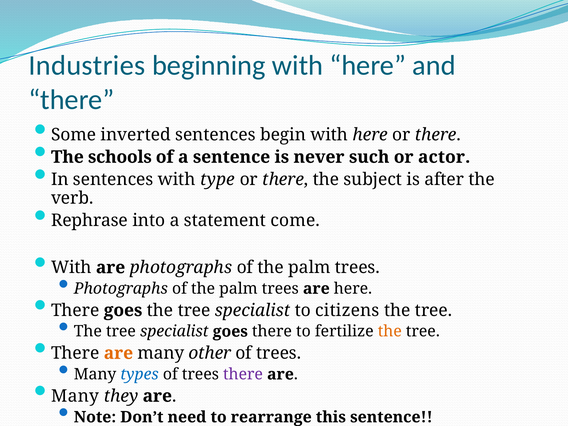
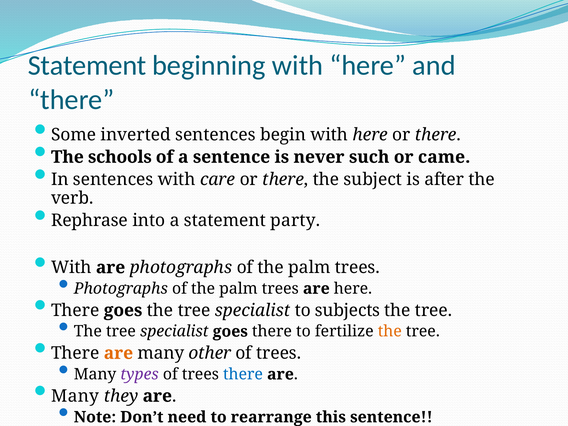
Industries: Industries -> Statement (87, 66)
actor: actor -> came (444, 157)
type: type -> care (218, 179)
come: come -> party (295, 221)
citizens: citizens -> subjects (348, 310)
types colour: blue -> purple (140, 374)
there colour: purple -> blue (243, 374)
